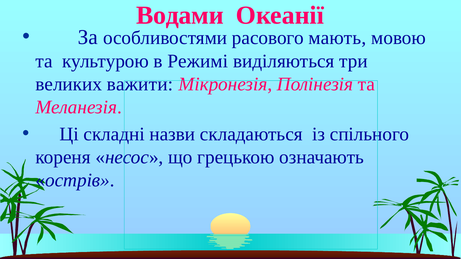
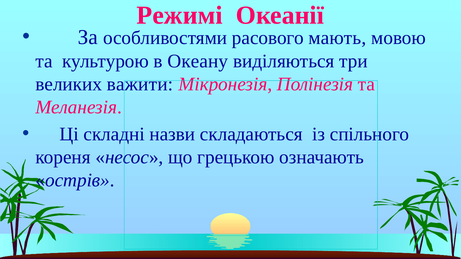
Водами: Водами -> Режимі (180, 15)
Режимі: Режимі -> Океану (198, 61)
